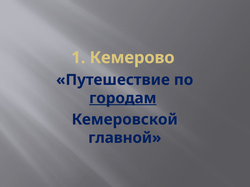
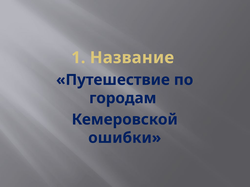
Кемерово: Кемерово -> Название (132, 58)
городам underline: present -> none (123, 98)
главной: главной -> ошибки (125, 138)
